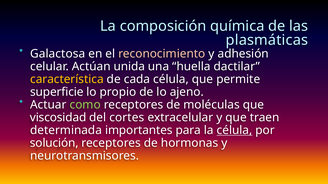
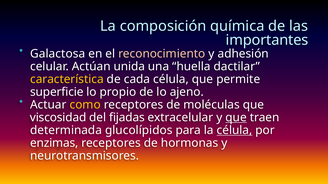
plasmáticas: plasmáticas -> importantes (267, 40)
como colour: light green -> yellow (85, 105)
cortes: cortes -> fijadas (127, 118)
que underline: none -> present (236, 118)
importantes: importantes -> glucolípidos (139, 131)
solución: solución -> enzimas (54, 143)
